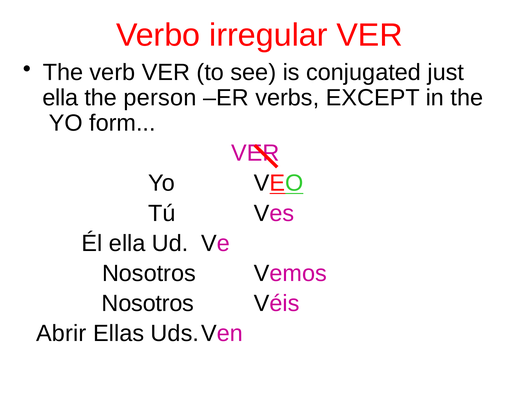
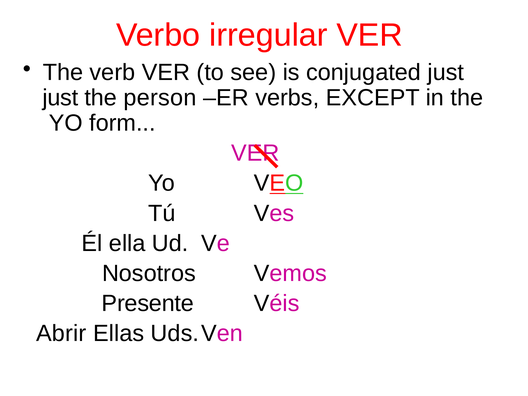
ella: ella -> just (60, 98)
Nosotros: Nosotros -> Presente (148, 303)
